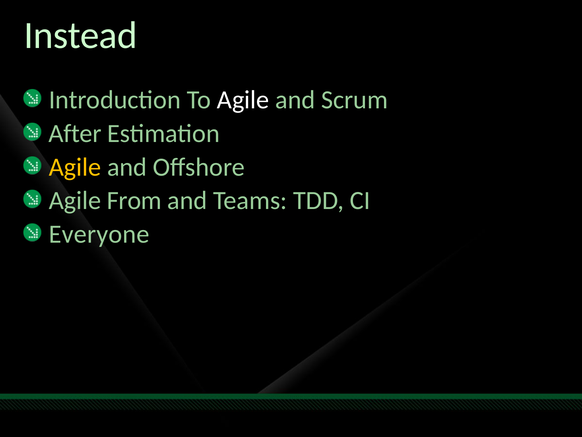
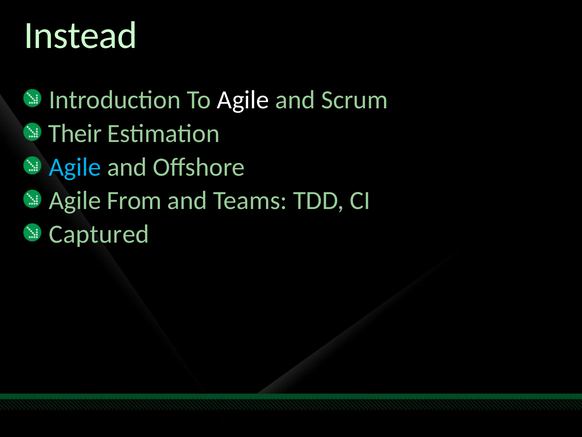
After: After -> Their (75, 133)
Agile colour: yellow -> light blue (75, 167)
Everyone: Everyone -> Captured (99, 234)
